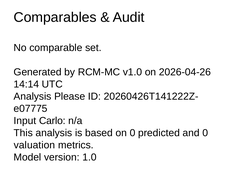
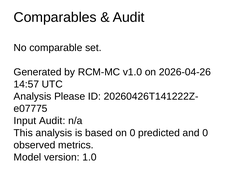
14:14: 14:14 -> 14:57 (26, 84)
Input Carlo: Carlo -> Audit (52, 121)
valuation: valuation -> observed (34, 145)
